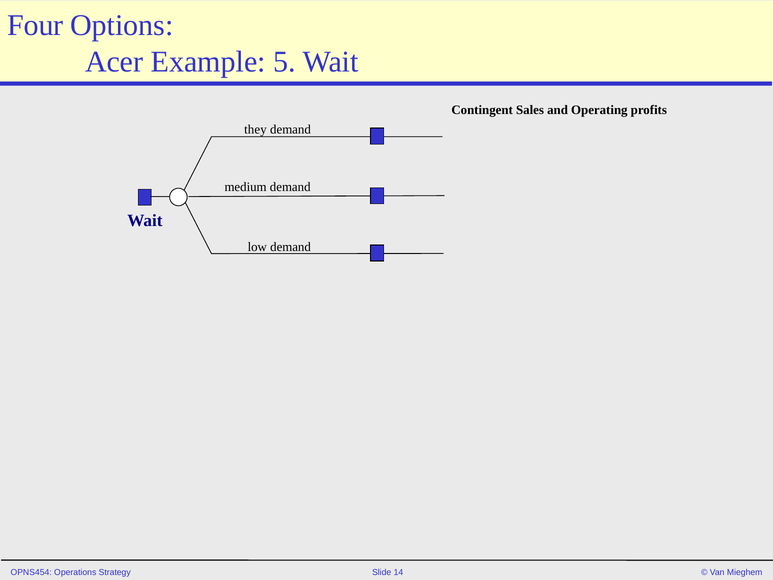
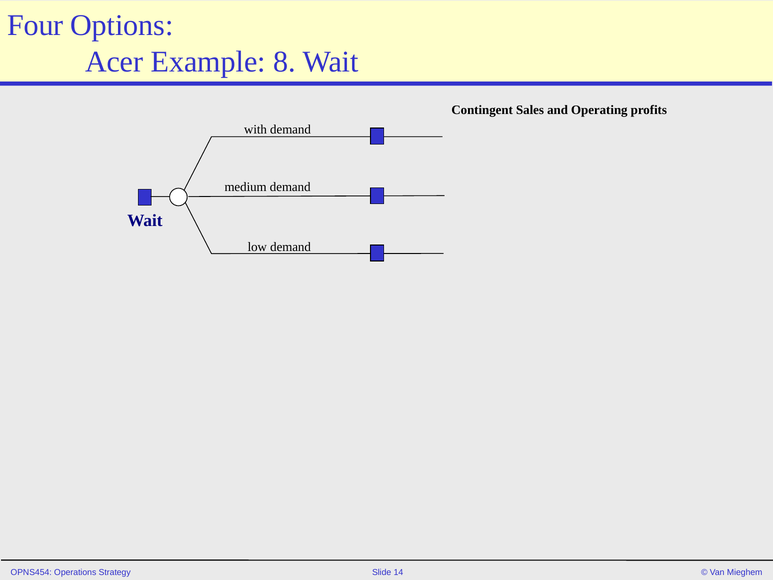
5: 5 -> 8 (284, 62)
they: they -> with (256, 130)
